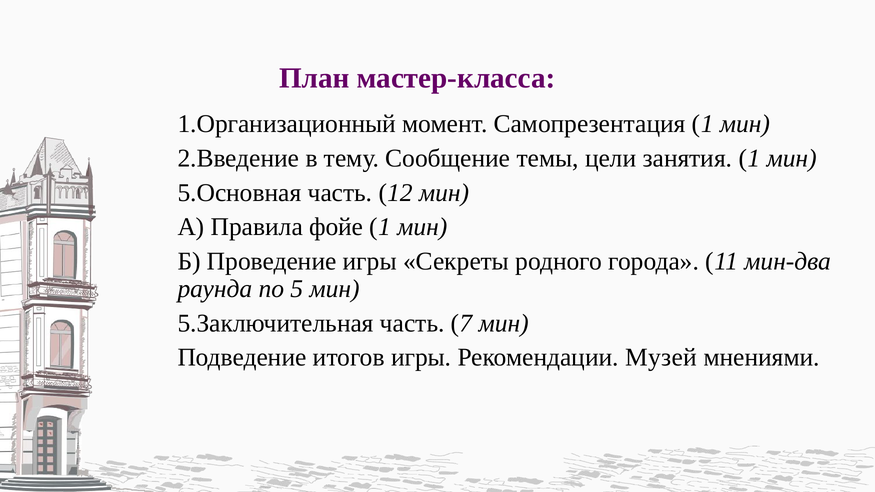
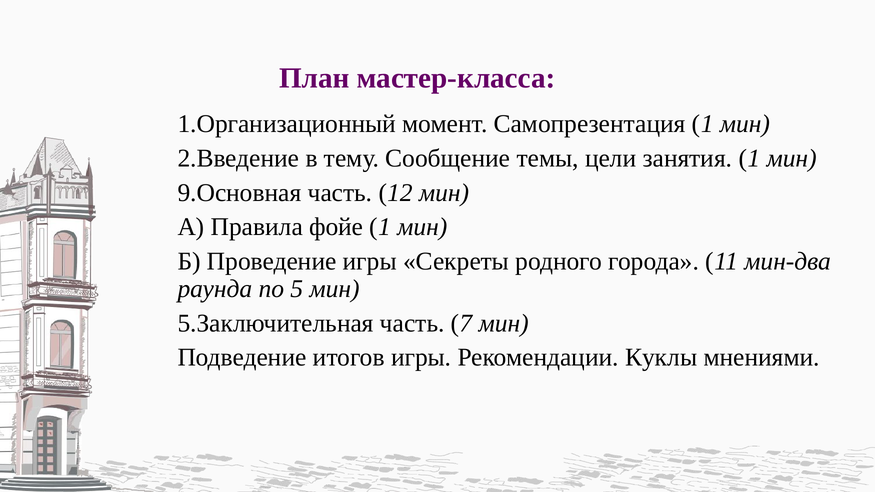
5.Основная: 5.Основная -> 9.Основная (239, 193)
Музей: Музей -> Куклы (661, 358)
